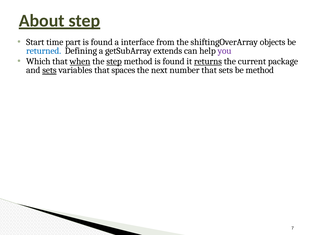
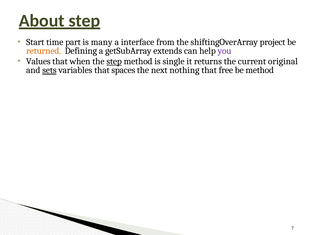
found: found -> many (102, 42)
objects: objects -> project (273, 42)
returned colour: blue -> orange (44, 51)
Which: Which -> Values (38, 62)
when underline: present -> none (80, 62)
method is found: found -> single (174, 62)
returns underline: present -> none (208, 62)
package: package -> original (283, 62)
number: number -> nothing (184, 70)
that sets: sets -> free (226, 70)
